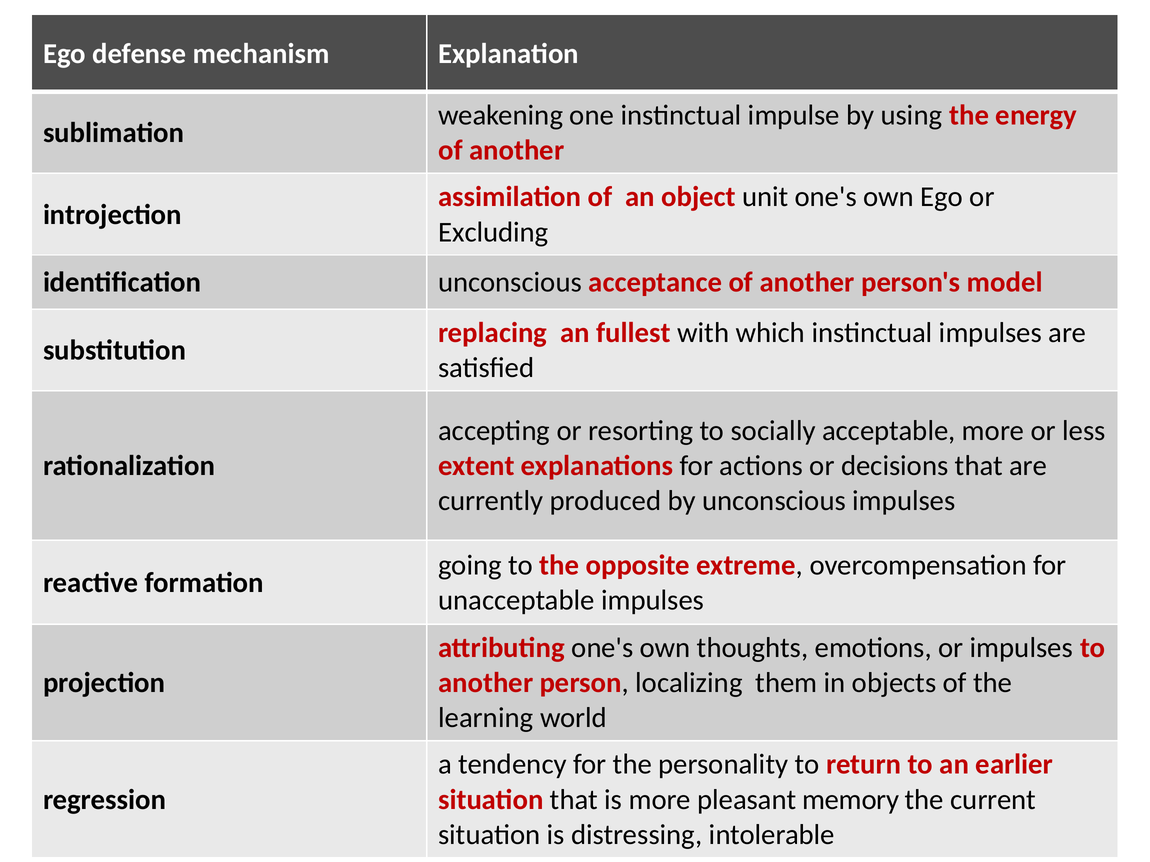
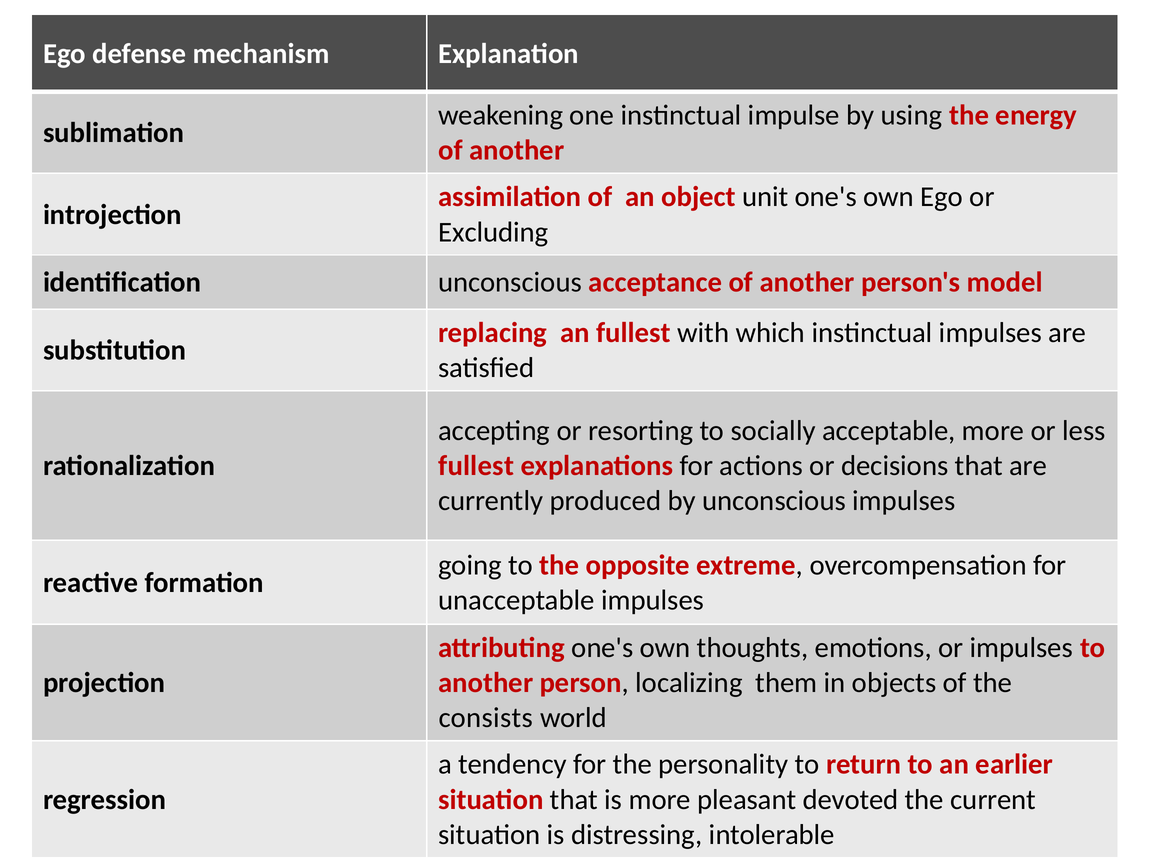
extent: extent -> fullest (476, 466)
learning: learning -> consists (486, 718)
memory: memory -> devoted (851, 800)
